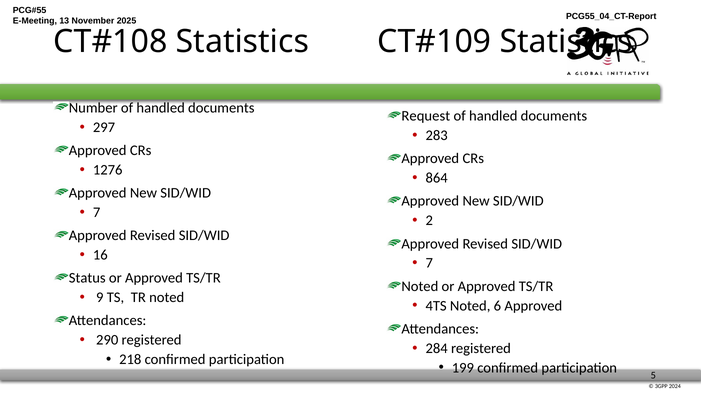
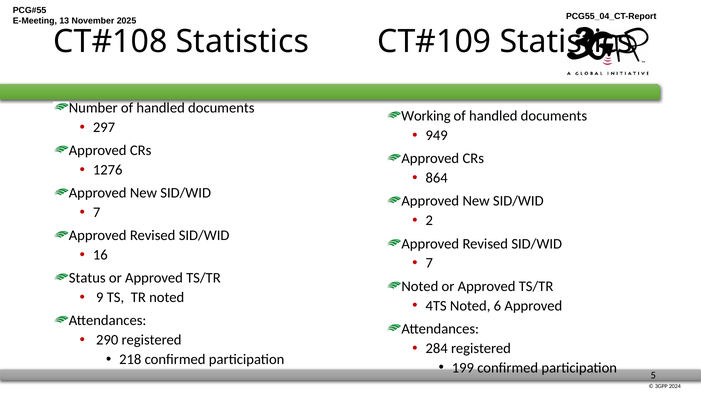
Request: Request -> Working (426, 116)
283: 283 -> 949 (437, 135)
